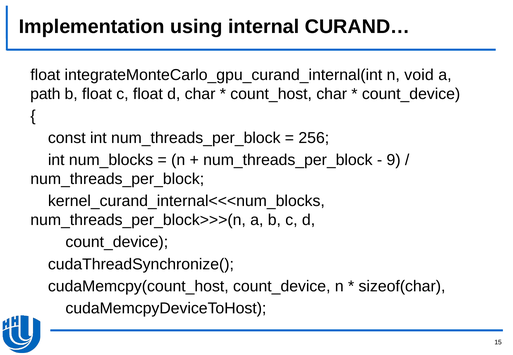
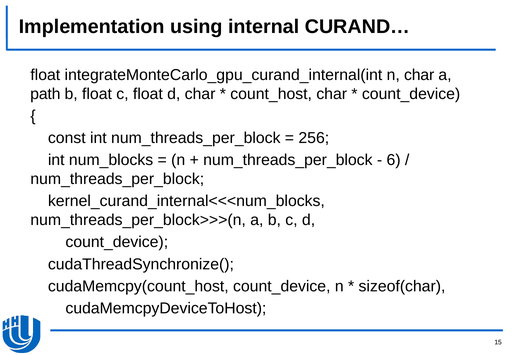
n void: void -> char (419, 75)
9: 9 -> 6 (394, 160)
